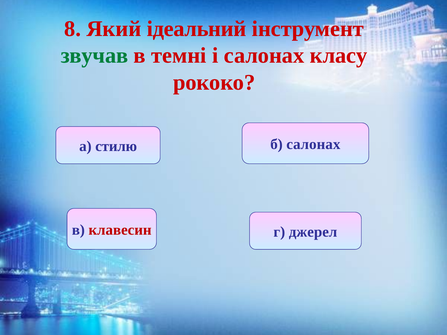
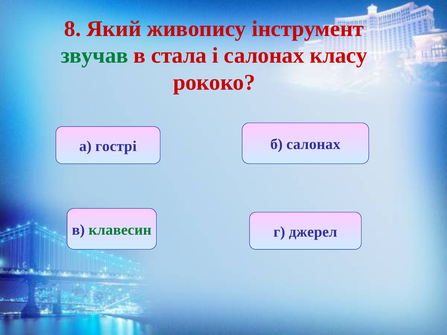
ідеальний: ідеальний -> живопису (196, 29)
темні: темні -> стала (179, 56)
стилю: стилю -> гострі (116, 146)
клавесин colour: red -> green (120, 230)
